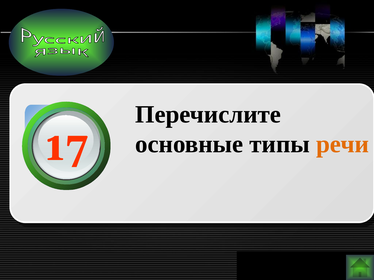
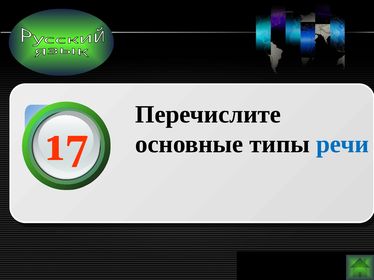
речи colour: orange -> blue (343, 145)
